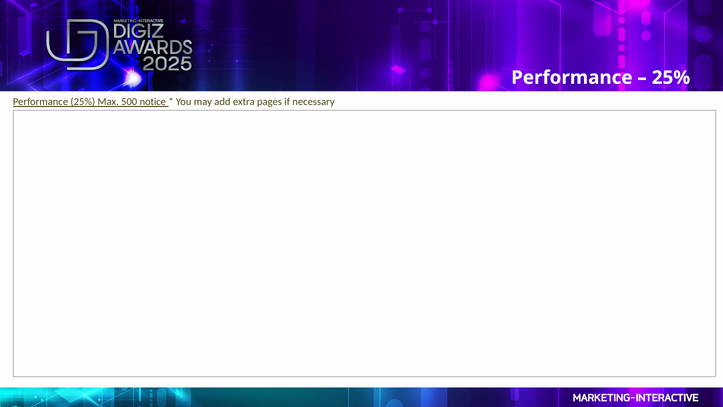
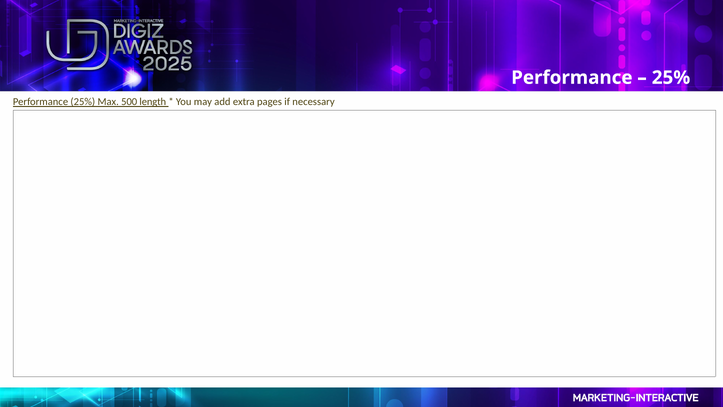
notice: notice -> length (153, 102)
